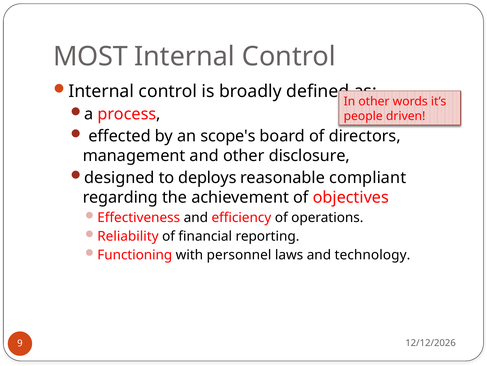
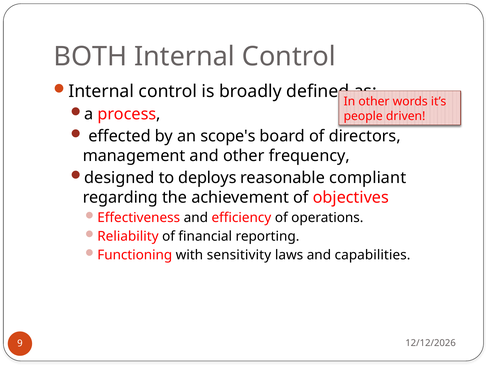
MOST: MOST -> BOTH (90, 56)
disclosure: disclosure -> frequency (309, 155)
personnel: personnel -> sensitivity (239, 255)
technology: technology -> capabilities (372, 255)
